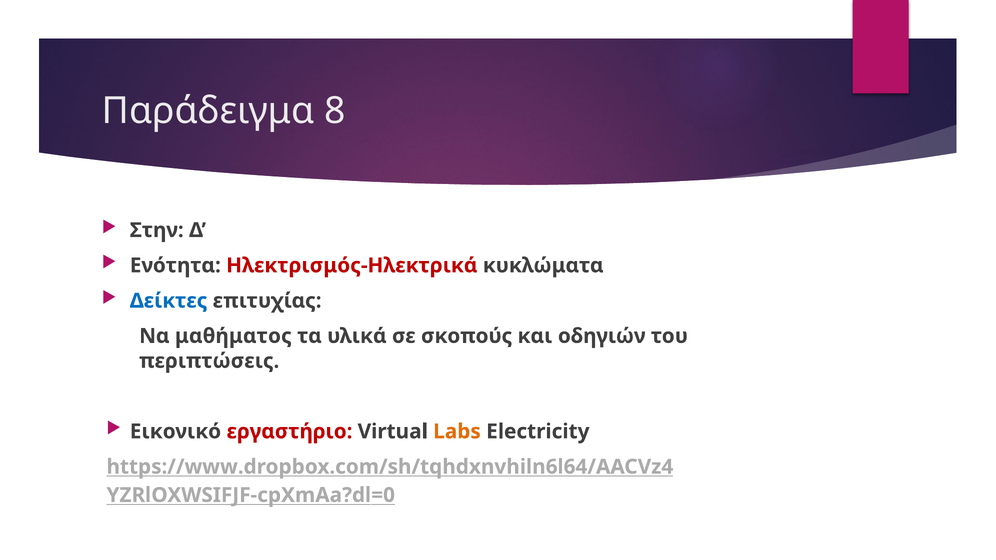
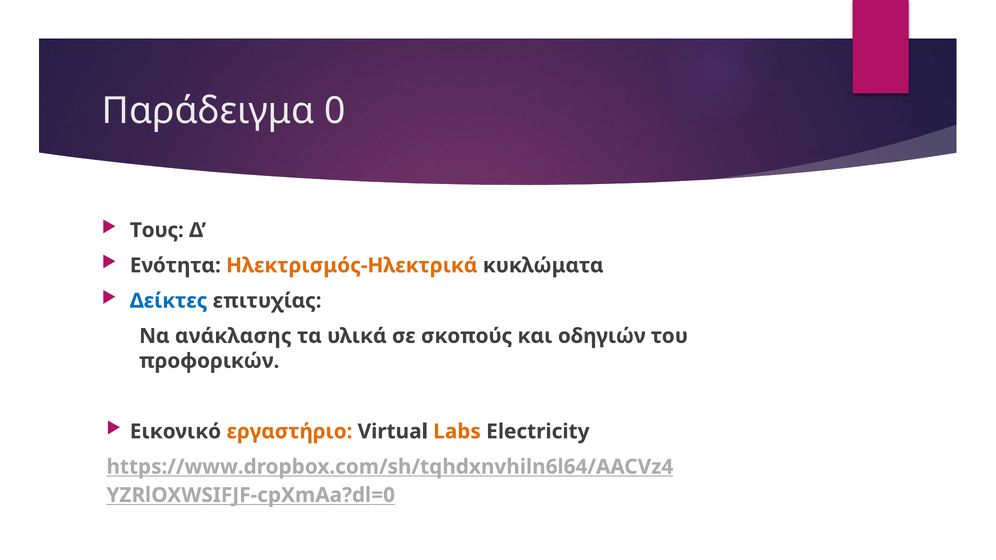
8: 8 -> 0 (335, 111)
Στην: Στην -> Τους (157, 230)
Ηλεκτρισμός-Ηλεκτρικά colour: red -> orange (352, 266)
μαθήματος: μαθήματος -> ανάκλασης (233, 336)
περιπτώσεις: περιπτώσεις -> προφορικών (209, 361)
εργαστήριο colour: red -> orange (289, 432)
